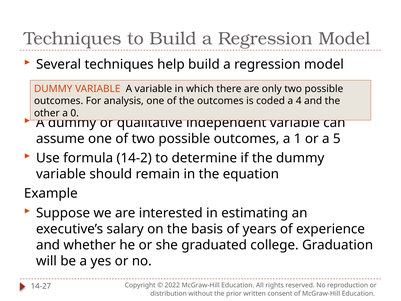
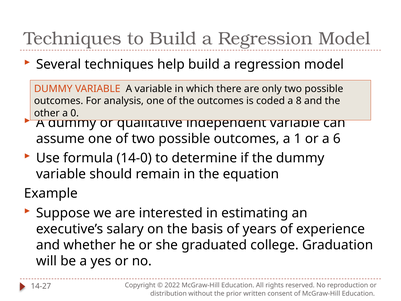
4: 4 -> 8 (299, 101)
5: 5 -> 6 (337, 139)
14-2: 14-2 -> 14-0 (134, 158)
